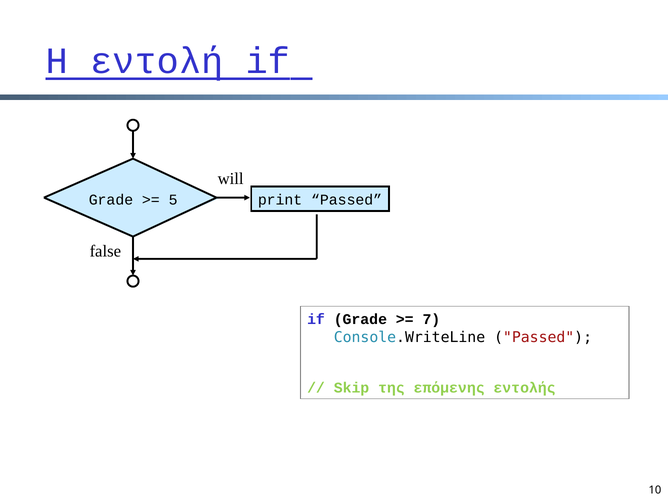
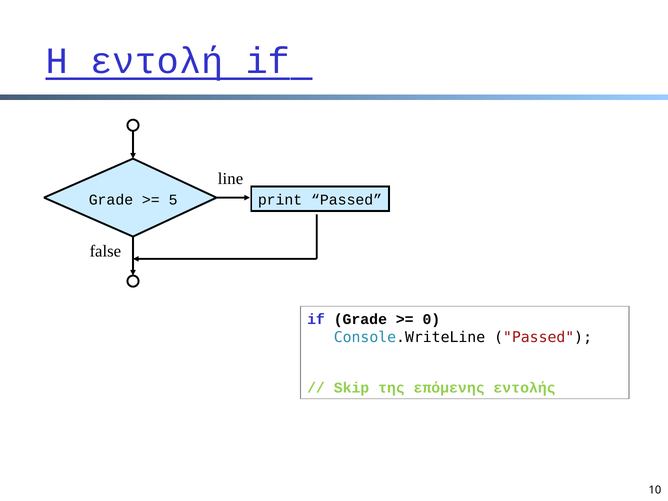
will: will -> line (231, 179)
7: 7 -> 0 (431, 319)
